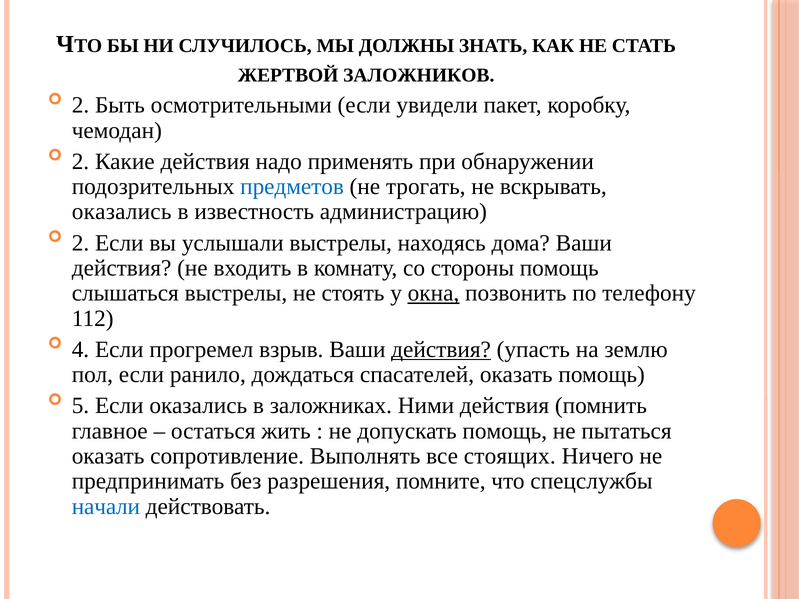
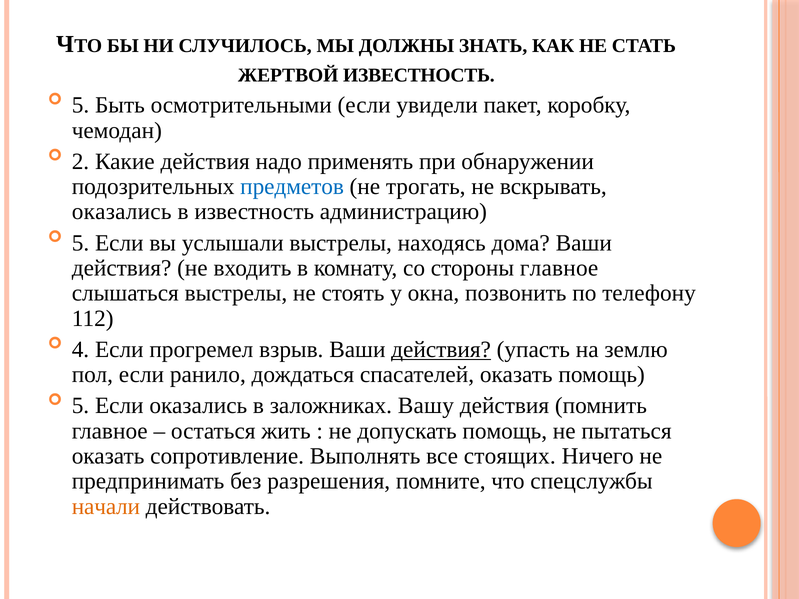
ЖЕРТВОЙ ЗАЛОЖНИКОВ: ЗАЛОЖНИКОВ -> ИЗВЕСТНОСТЬ (419, 75)
2: 2 -> 5 (81, 105)
2: 2 -> 5 (81, 243)
стороны помощь: помощь -> главное (559, 268)
окна underline: present -> none (433, 293)
Ними: Ними -> Вашу (426, 406)
начали colour: blue -> orange (106, 507)
